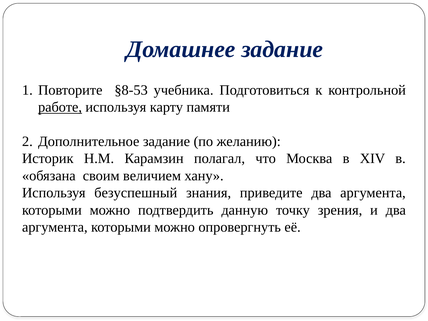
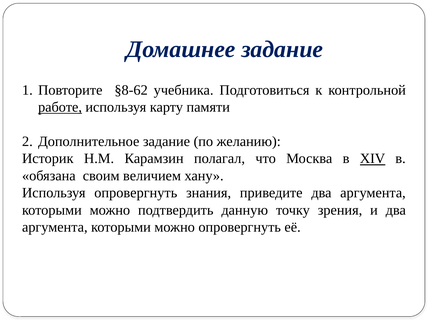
§8-53: §8-53 -> §8-62 (131, 90)
XIV underline: none -> present (373, 159)
Используя безуспешный: безуспешный -> опровергнуть (136, 193)
